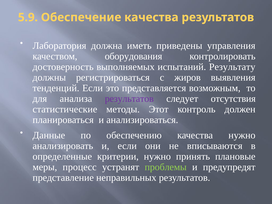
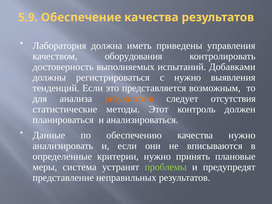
Результату: Результату -> Добавками (232, 67)
с жиров: жиров -> нужно (188, 77)
результатов colour: purple -> orange (129, 99)
процесс: процесс -> система (80, 167)
